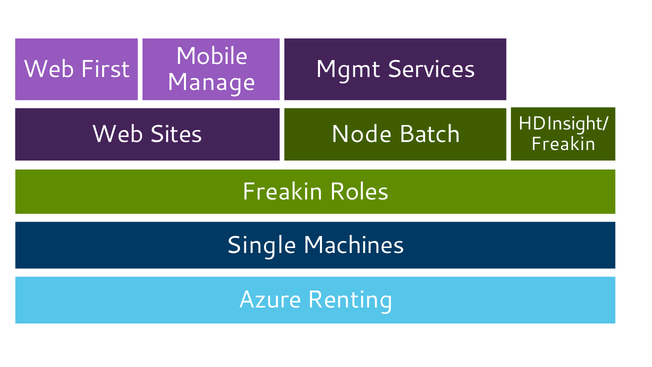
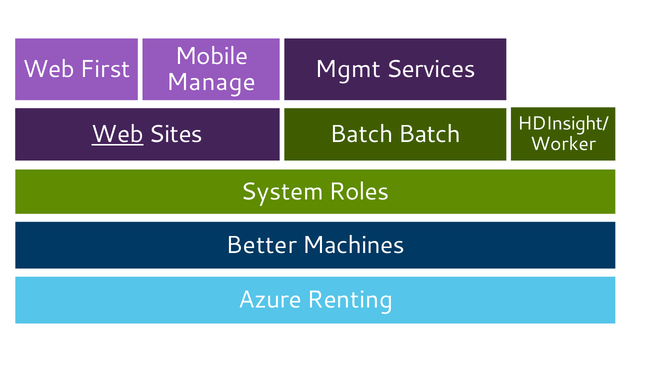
Web underline: none -> present (118, 134)
Sites Node: Node -> Batch (362, 134)
Freakin: Freakin -> Worker (563, 144)
Freakin: Freakin -> System (282, 191)
Single: Single -> Better (262, 245)
